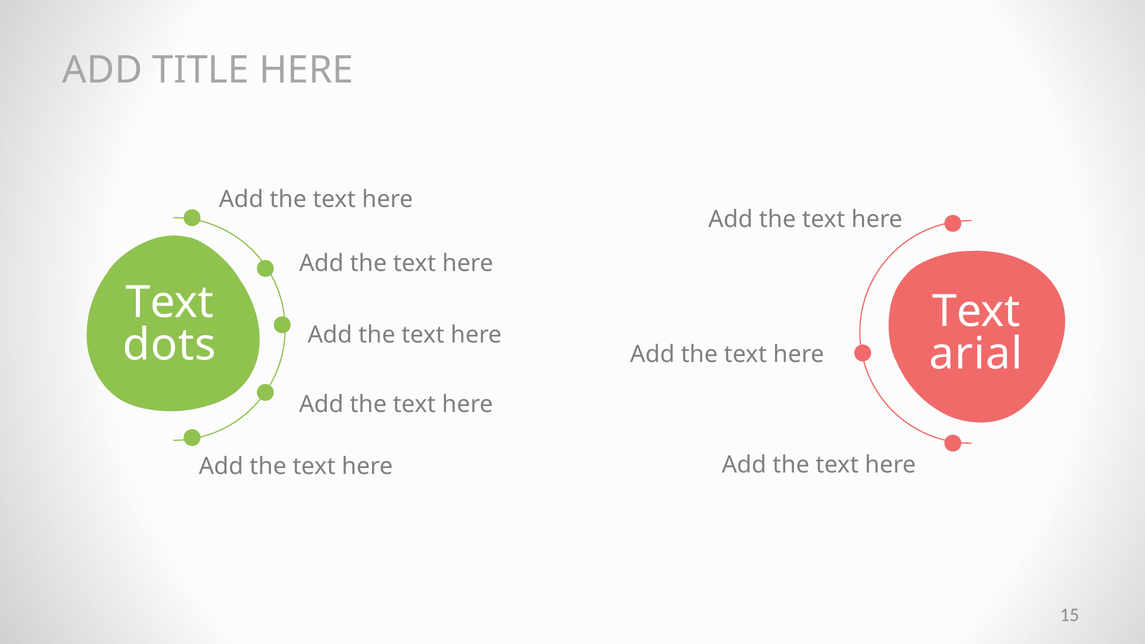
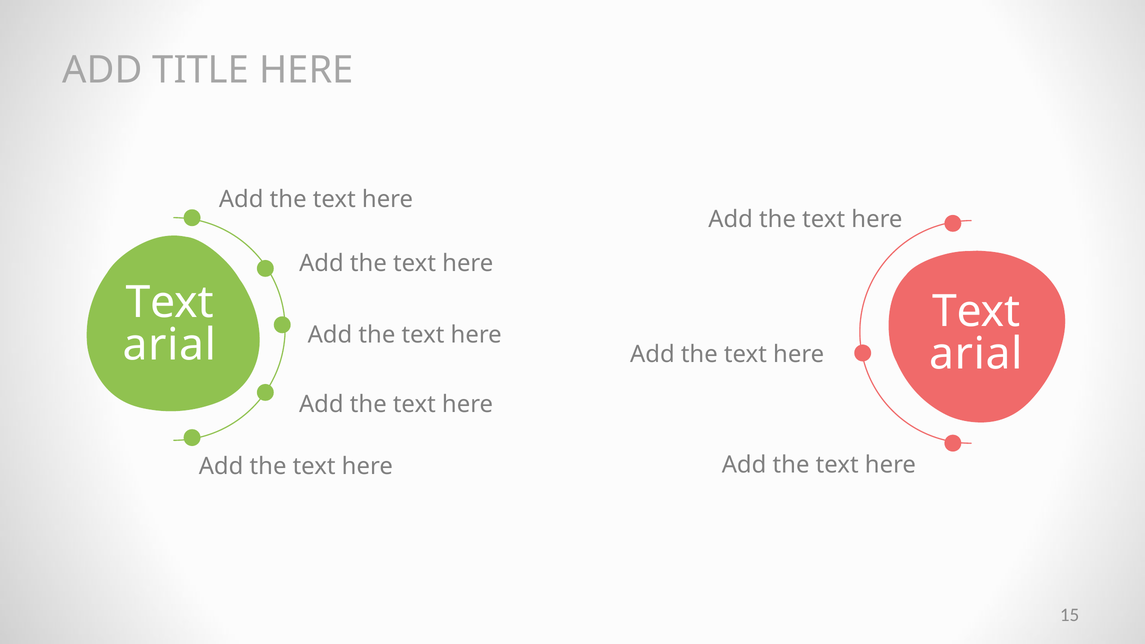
dots: dots -> arial (170, 345)
